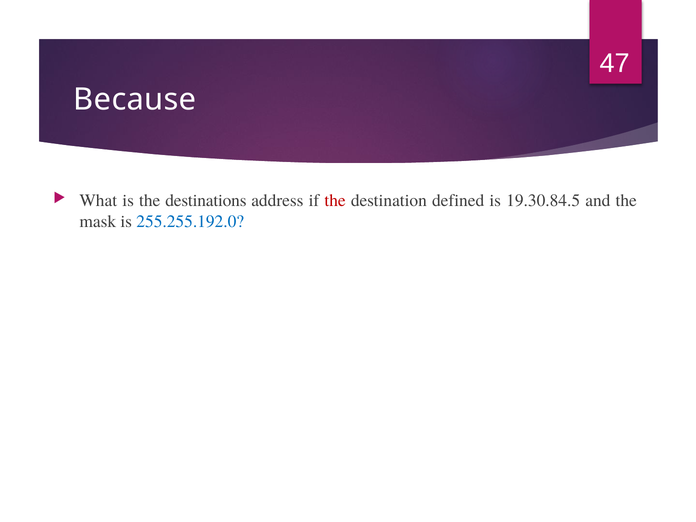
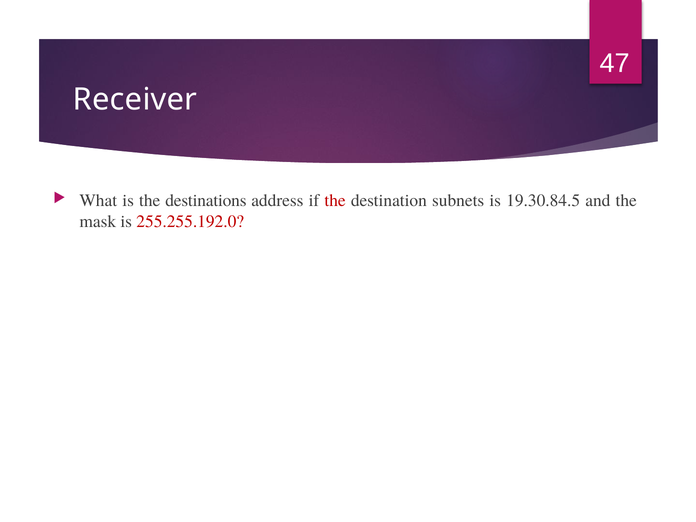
Because: Because -> Receiver (135, 100)
defined: defined -> subnets (458, 201)
255.255.192.0 colour: blue -> red (190, 222)
